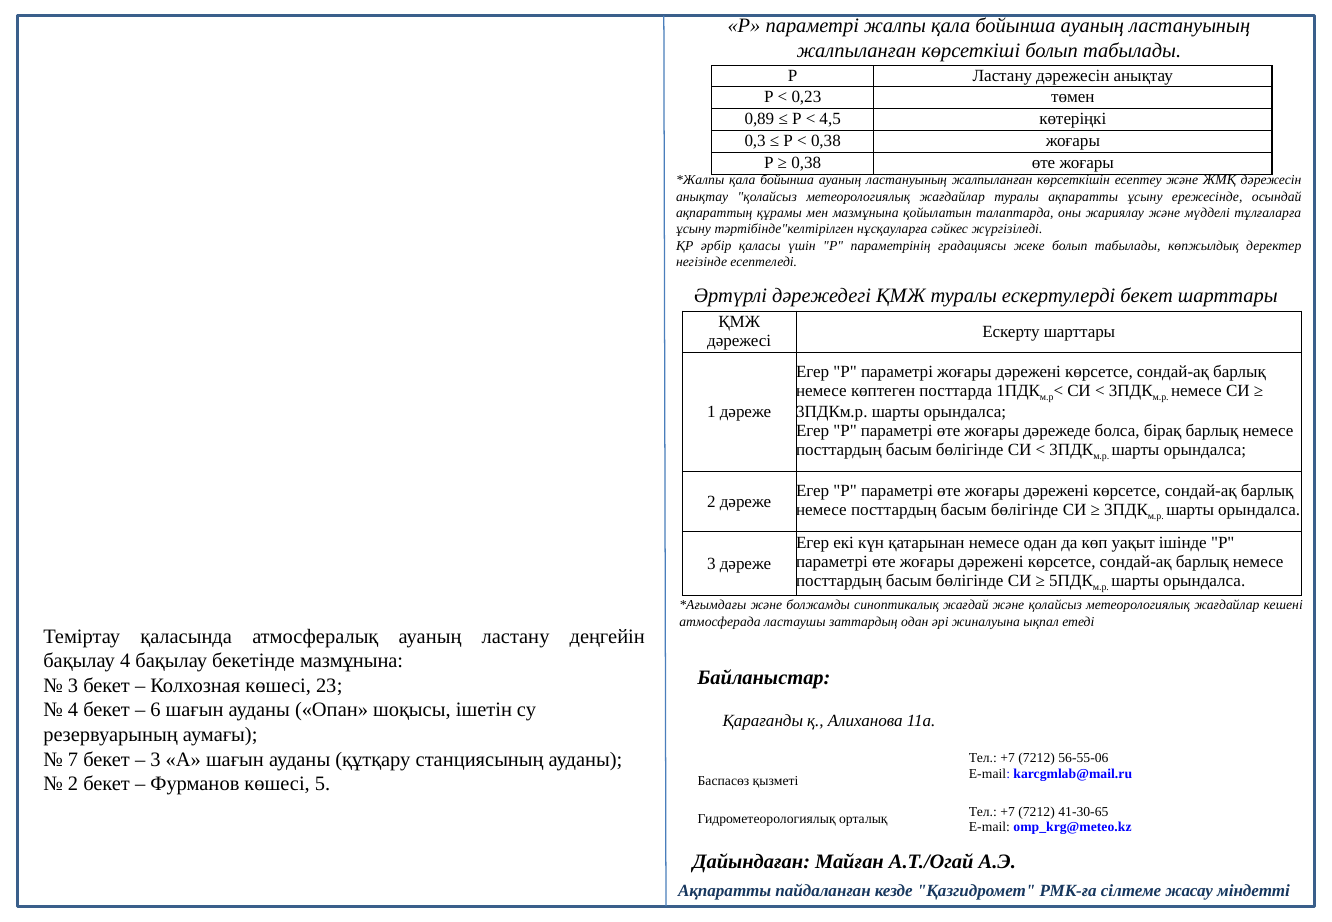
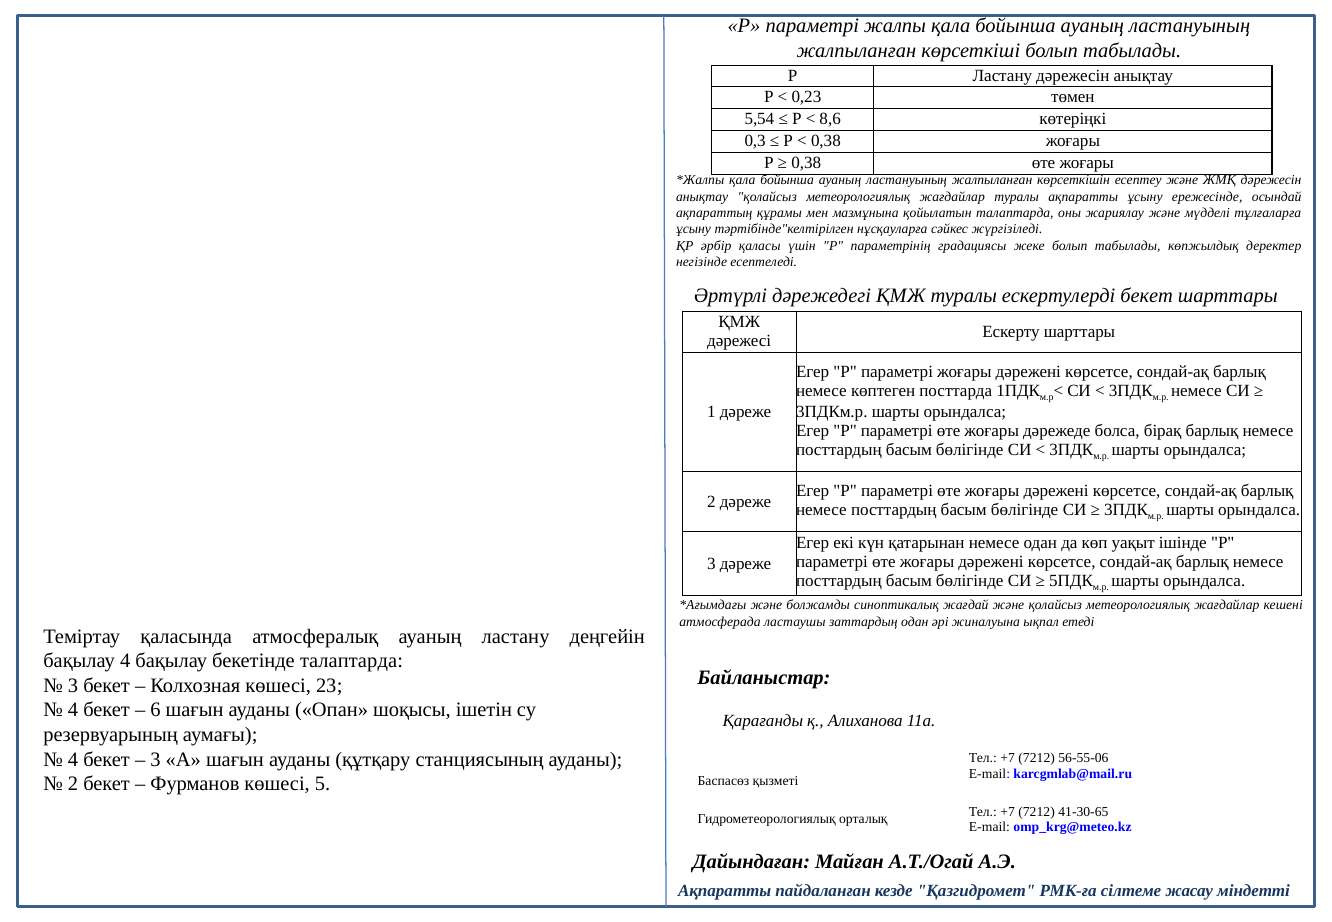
0,89: 0,89 -> 5,54 (759, 119)
4,5: 4,5 -> 8,6 (830, 119)
бекетінде мазмұнына: мазмұнына -> талаптарда (351, 661)
7: 7 -> 4 (73, 760)
